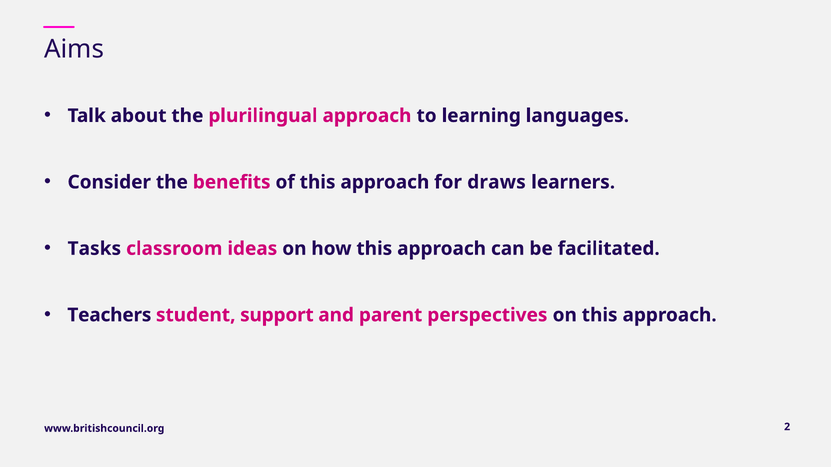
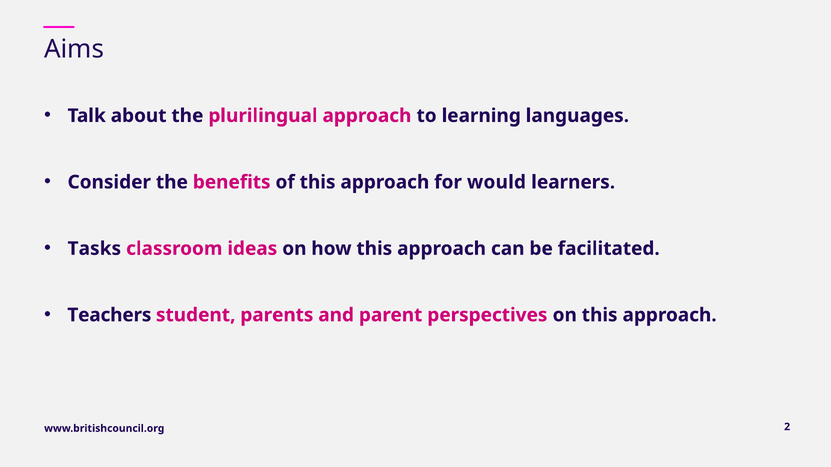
draws: draws -> would (496, 182)
support: support -> parents (277, 315)
